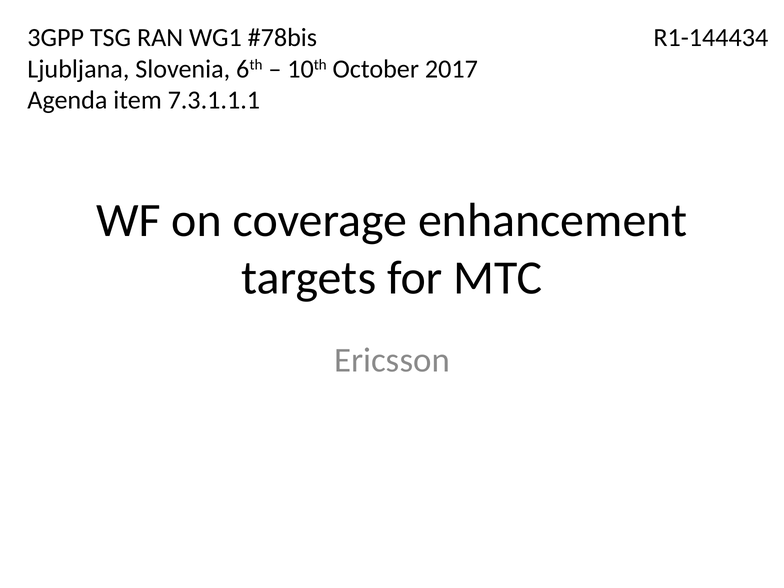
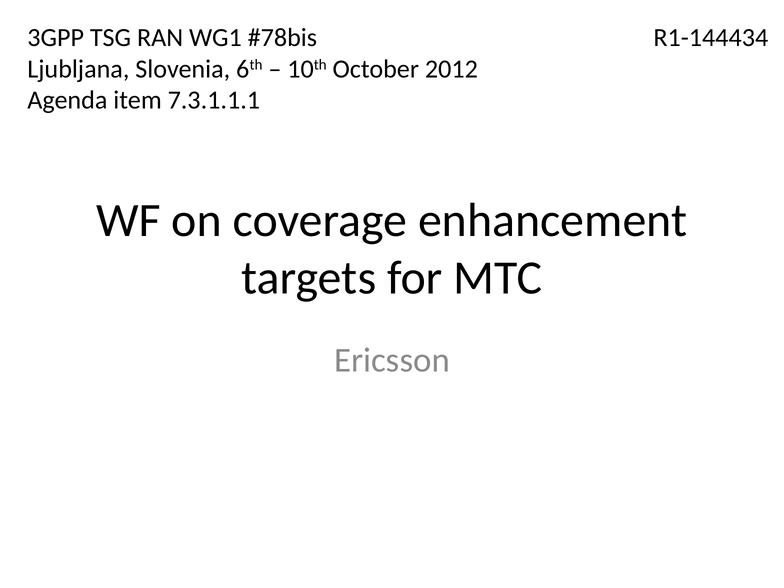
2017: 2017 -> 2012 (451, 69)
